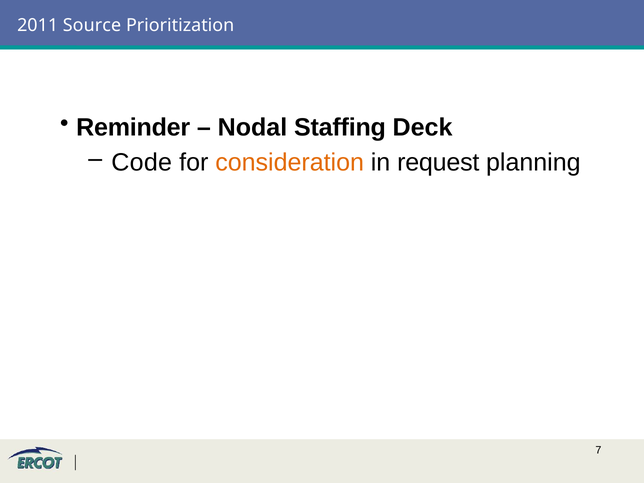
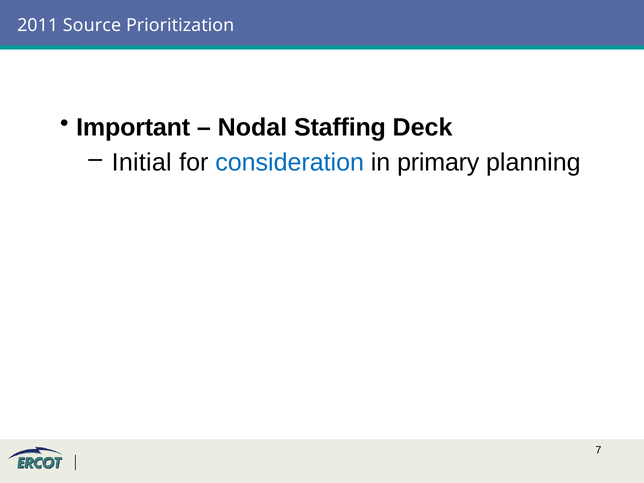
Reminder: Reminder -> Important (133, 127)
Code: Code -> Initial (142, 162)
consideration colour: orange -> blue (290, 162)
request: request -> primary (438, 162)
